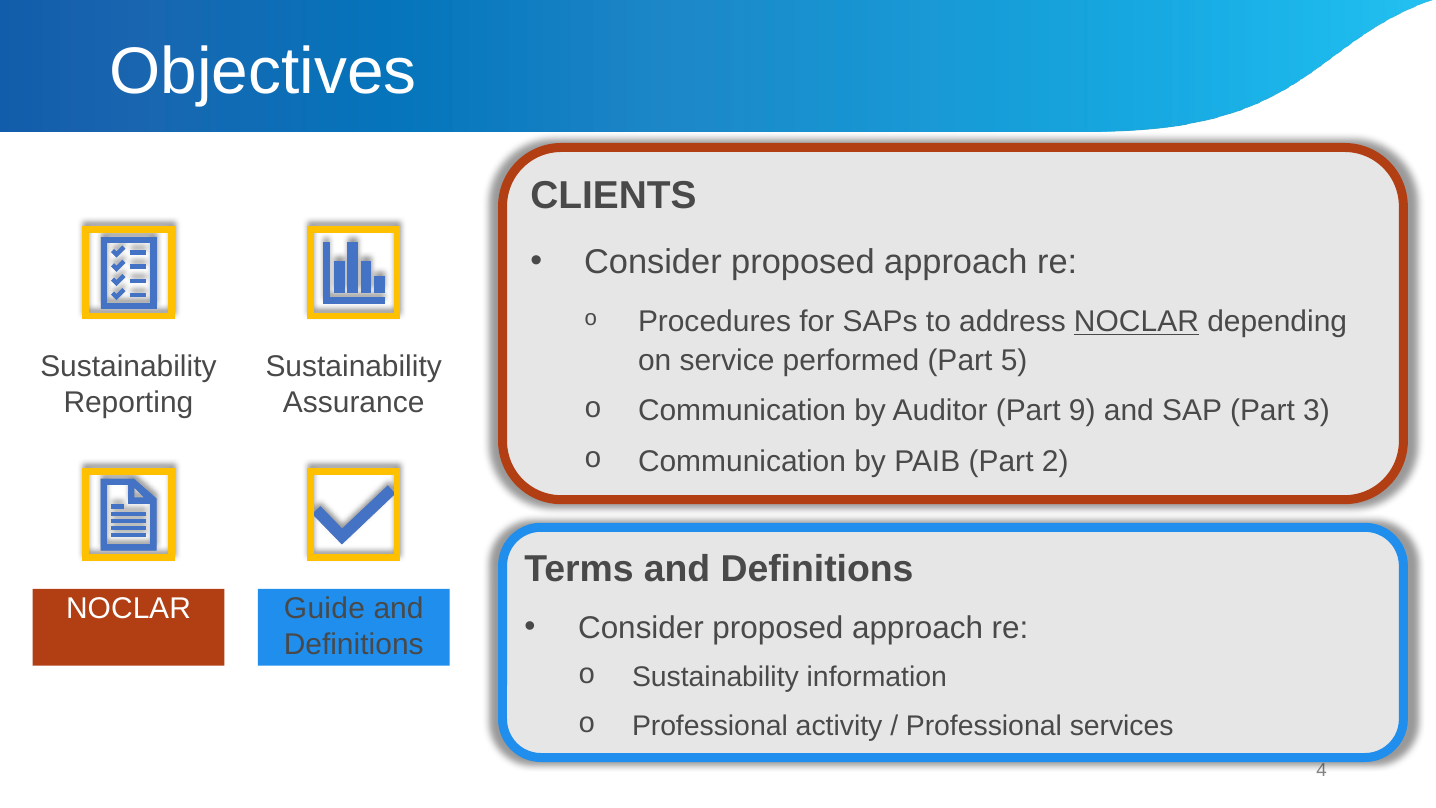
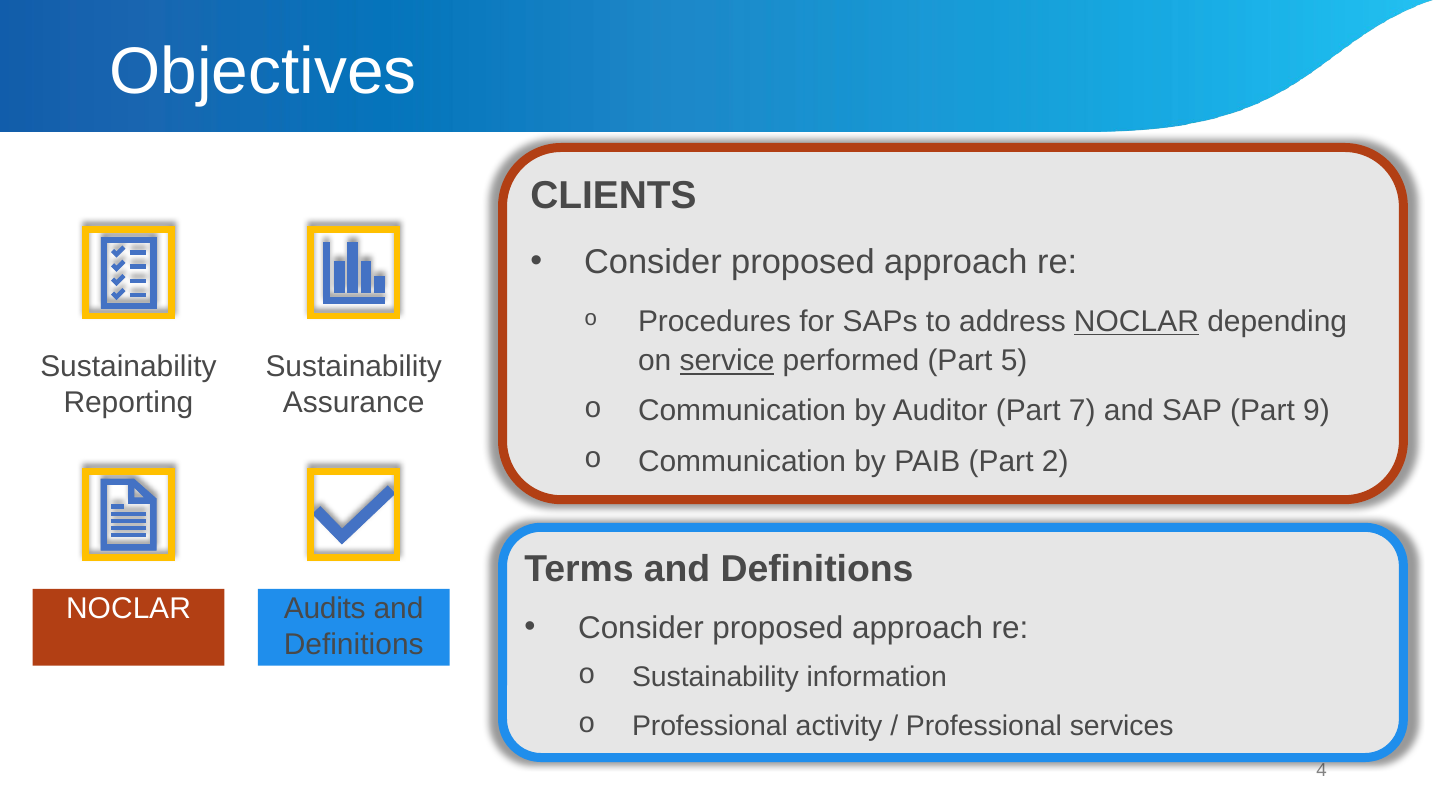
service underline: none -> present (727, 361)
9: 9 -> 7 (1082, 411)
3: 3 -> 9 (1316, 411)
Guide: Guide -> Audits (325, 609)
